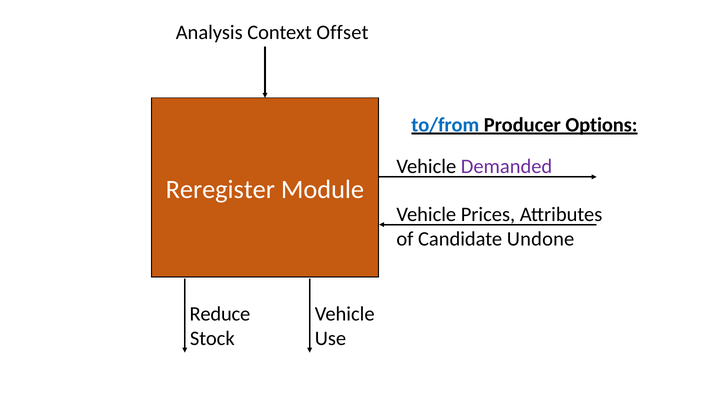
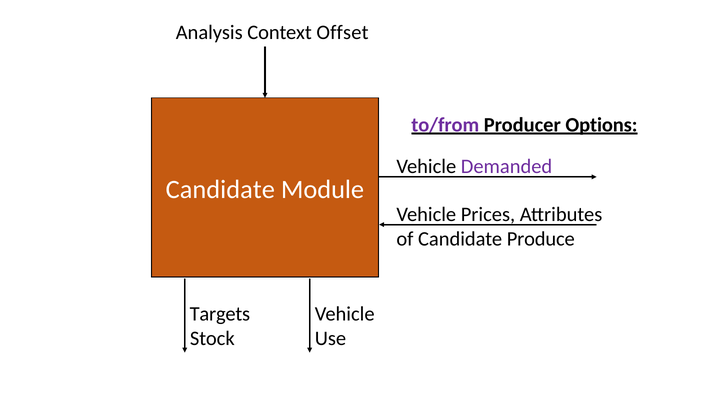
to/from colour: blue -> purple (445, 125)
Reregister: Reregister -> Candidate (220, 189)
Undone: Undone -> Produce (541, 239)
Reduce: Reduce -> Targets (220, 313)
